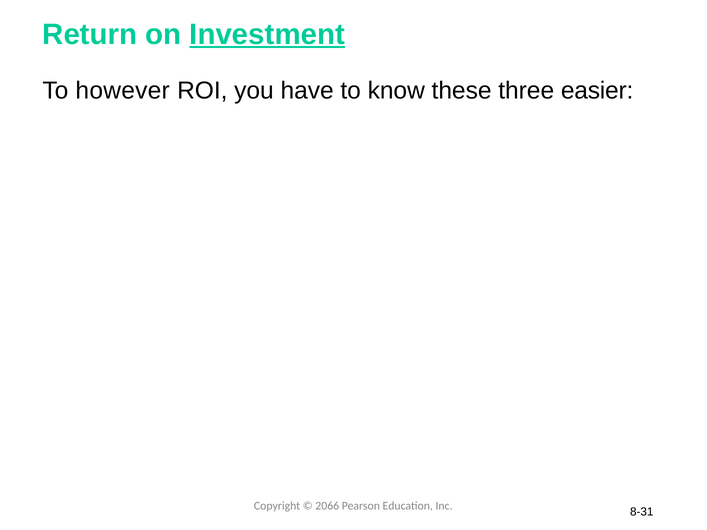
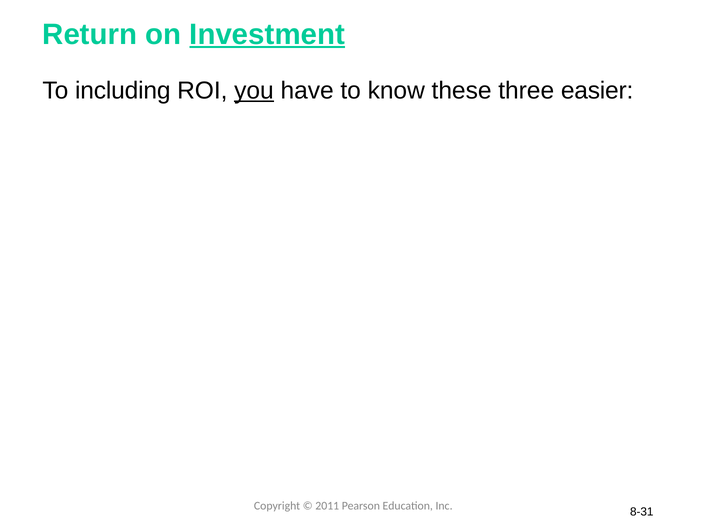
however: however -> including (123, 91)
you underline: none -> present (254, 91)
2066: 2066 -> 2011 (327, 506)
